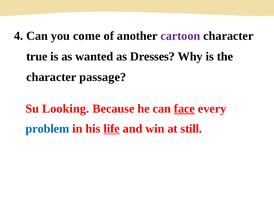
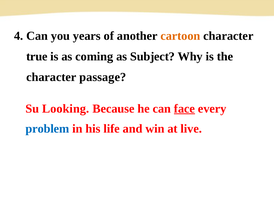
come: come -> years (87, 36)
cartoon colour: purple -> orange (180, 36)
wanted: wanted -> coming (94, 56)
Dresses: Dresses -> Subject (153, 56)
life underline: present -> none (112, 128)
still: still -> live (191, 128)
